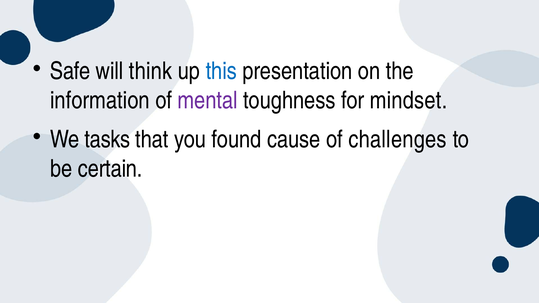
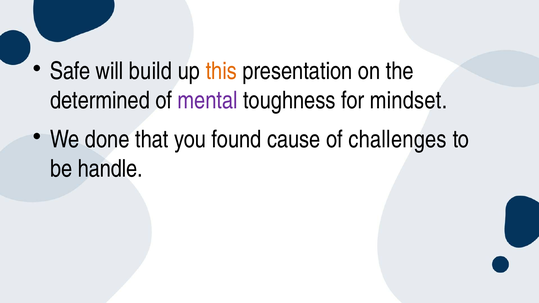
think: think -> build (151, 71)
this colour: blue -> orange (221, 71)
information: information -> determined (100, 101)
tasks: tasks -> done (107, 139)
certain: certain -> handle (110, 169)
